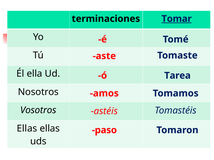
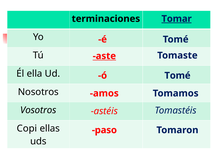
aste underline: none -> present (104, 56)
Tarea: Tarea -> Tomé (177, 76)
Ellas: Ellas -> Copi (27, 129)
